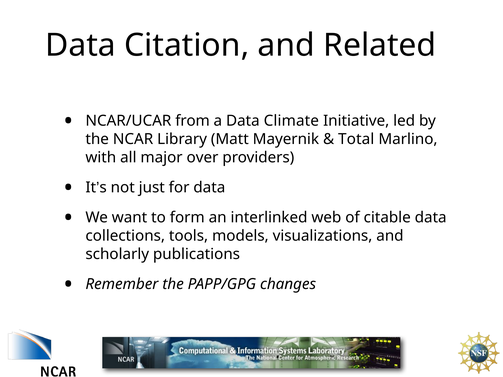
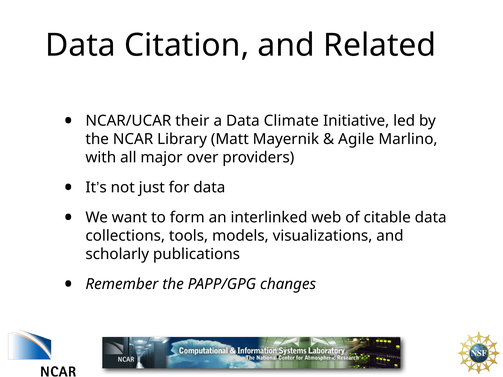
from: from -> their (192, 121)
Total: Total -> Agile (356, 139)
